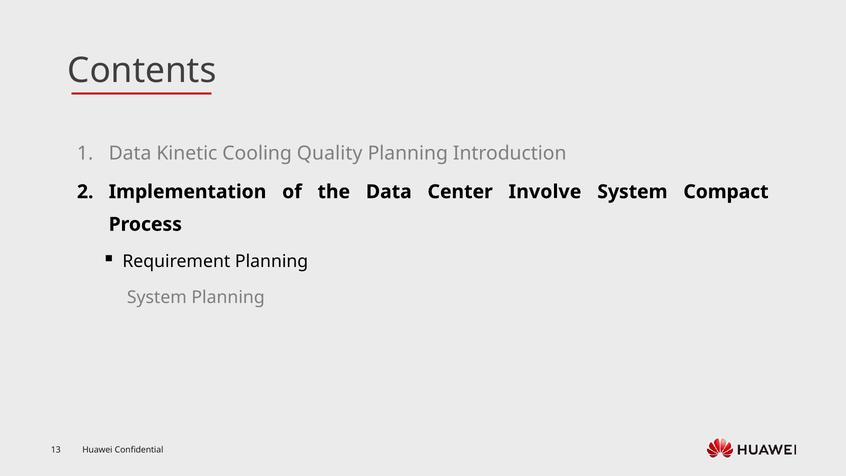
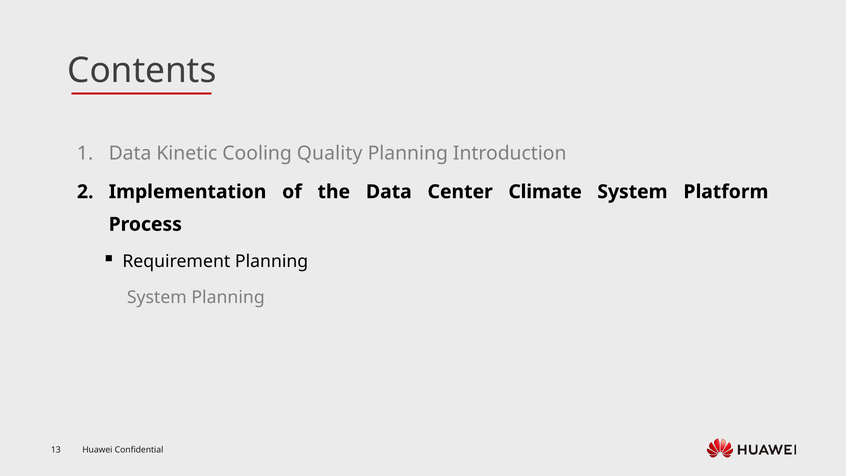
Involve: Involve -> Climate (545, 192)
Compact: Compact -> Platform (726, 192)
